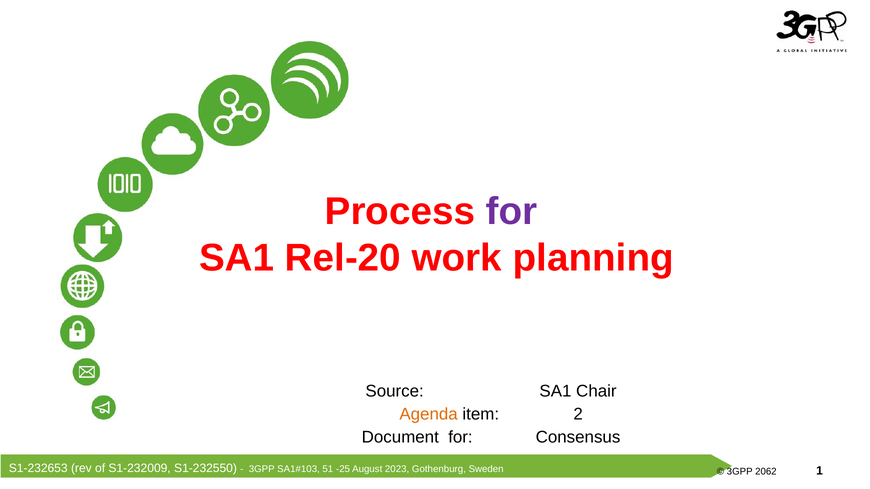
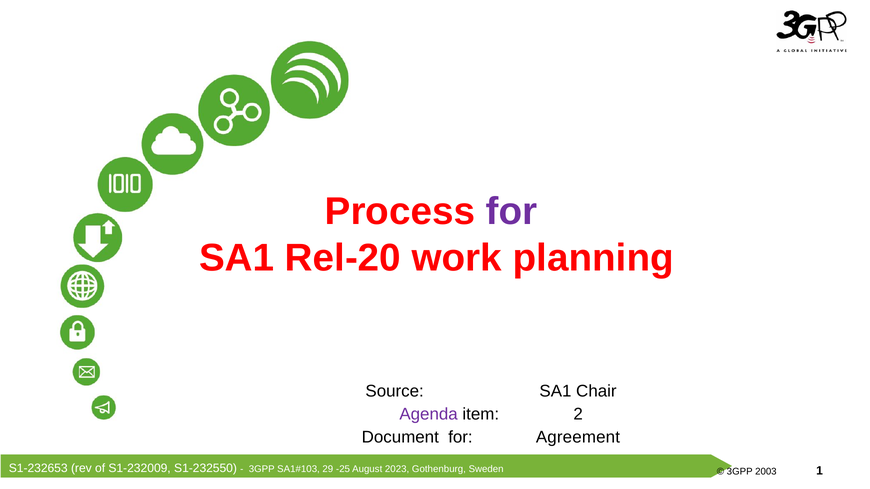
Agenda colour: orange -> purple (429, 414)
Consensus: Consensus -> Agreement (578, 437)
51: 51 -> 29 (328, 470)
2062: 2062 -> 2003 (766, 472)
